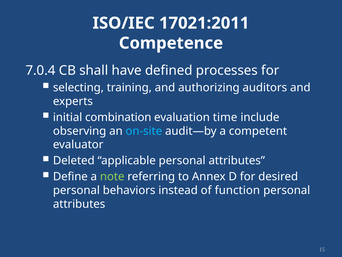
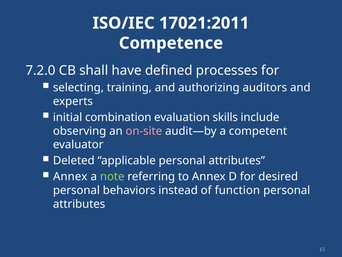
7.0.4: 7.0.4 -> 7.2.0 (41, 70)
time: time -> skills (225, 117)
on-site colour: light blue -> pink (144, 131)
Define: Define -> Annex (70, 176)
